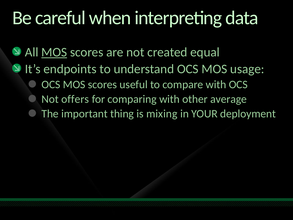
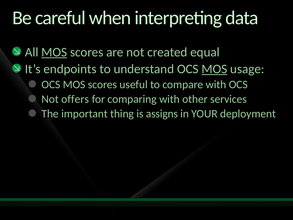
MOS underline: none -> present (214, 69)
average: average -> services (229, 99)
mixing: mixing -> assigns (162, 114)
